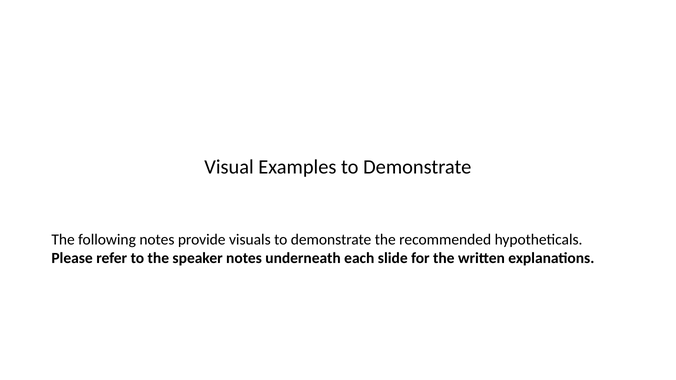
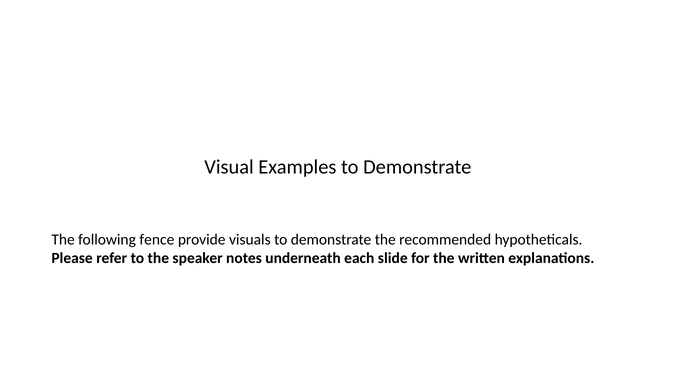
following notes: notes -> fence (157, 240)
